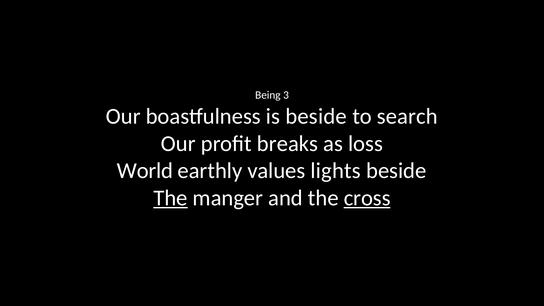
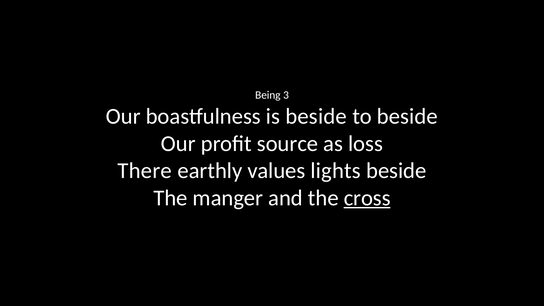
to search: search -> beside (407, 116)
breaks: breaks -> source (287, 144)
World: World -> There (145, 171)
The underline: present -> none (170, 198)
